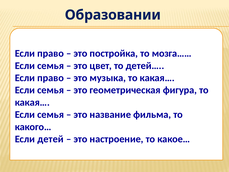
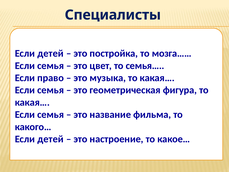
Образовании: Образовании -> Специалисты (113, 15)
право: право -> детей (51, 53)
детей…: детей… -> семья… (145, 66)
